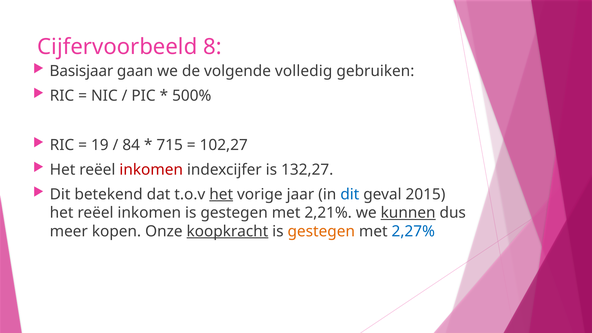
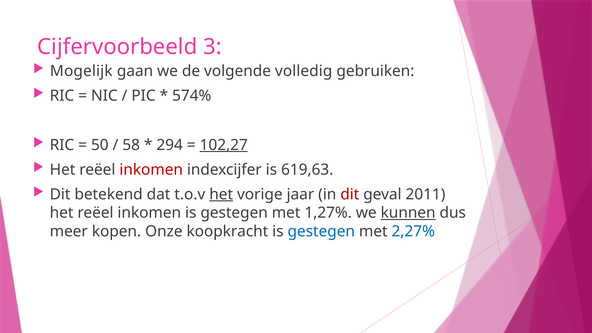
8: 8 -> 3 (212, 47)
Basisjaar: Basisjaar -> Mogelijk (81, 71)
500%: 500% -> 574% (192, 96)
19: 19 -> 50 (100, 145)
84: 84 -> 58 (131, 145)
715: 715 -> 294 (170, 145)
102,27 underline: none -> present (224, 145)
132,27: 132,27 -> 619,63 (307, 170)
dit colour: blue -> red (350, 194)
2015: 2015 -> 2011 (425, 194)
2,21%: 2,21% -> 1,27% (328, 213)
koopkracht underline: present -> none (227, 231)
gestegen colour: orange -> blue (321, 231)
